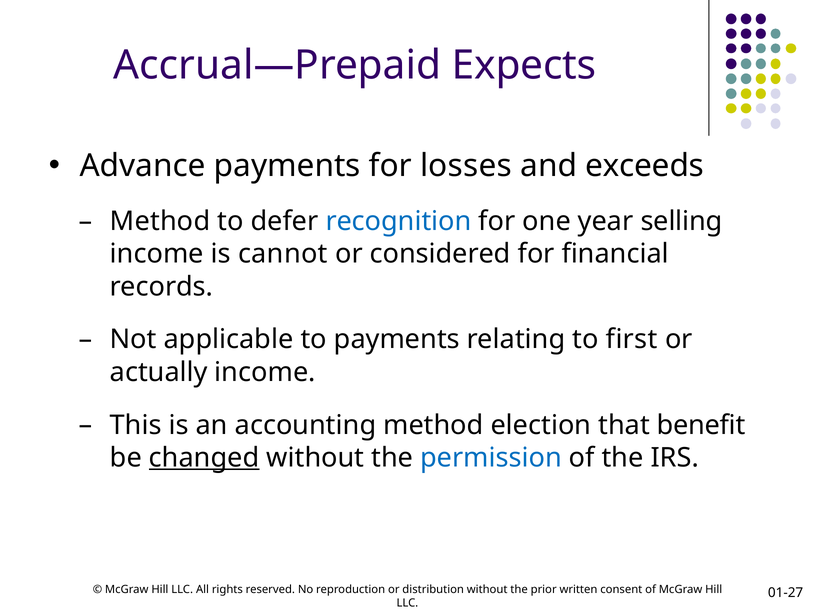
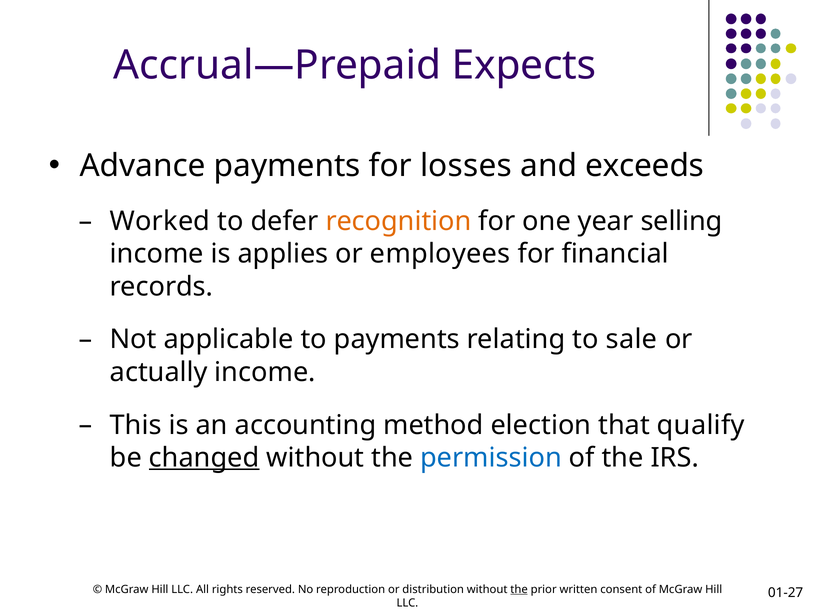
Method: Method -> Worked (160, 221)
recognition colour: blue -> orange (398, 221)
cannot: cannot -> applies (283, 254)
considered: considered -> employees (440, 254)
first: first -> sale (632, 339)
benefit: benefit -> qualify (701, 425)
the underline: none -> present (519, 589)
